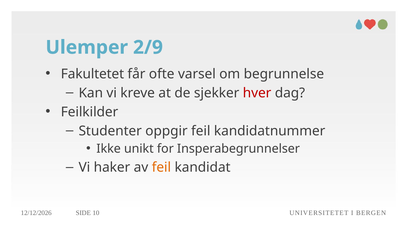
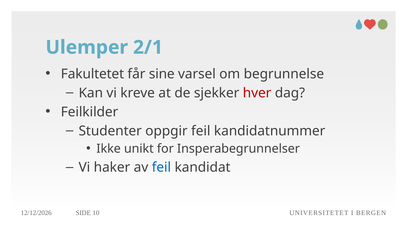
2/9: 2/9 -> 2/1 (148, 47)
ofte: ofte -> sine (162, 74)
feil colour: orange -> blue (161, 167)
